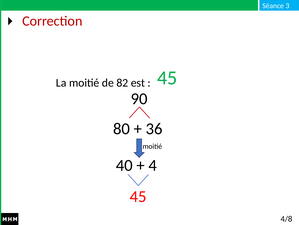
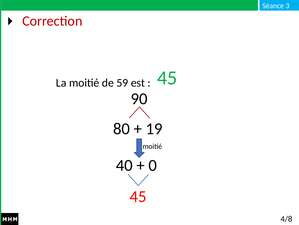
82: 82 -> 59 (122, 83)
36: 36 -> 19 (154, 128)
4: 4 -> 0 (153, 165)
